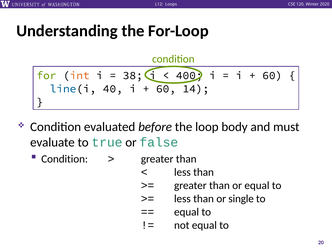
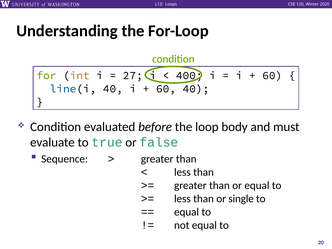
38: 38 -> 27 (133, 75)
60 14: 14 -> 40 (196, 89)
Condition: Condition -> Sequence (65, 159)
